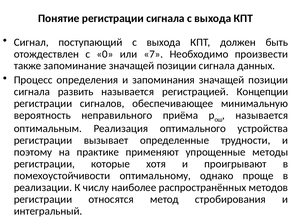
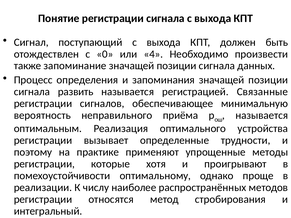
7: 7 -> 4 (153, 54)
Концепции: Концепции -> Связанные (262, 92)
